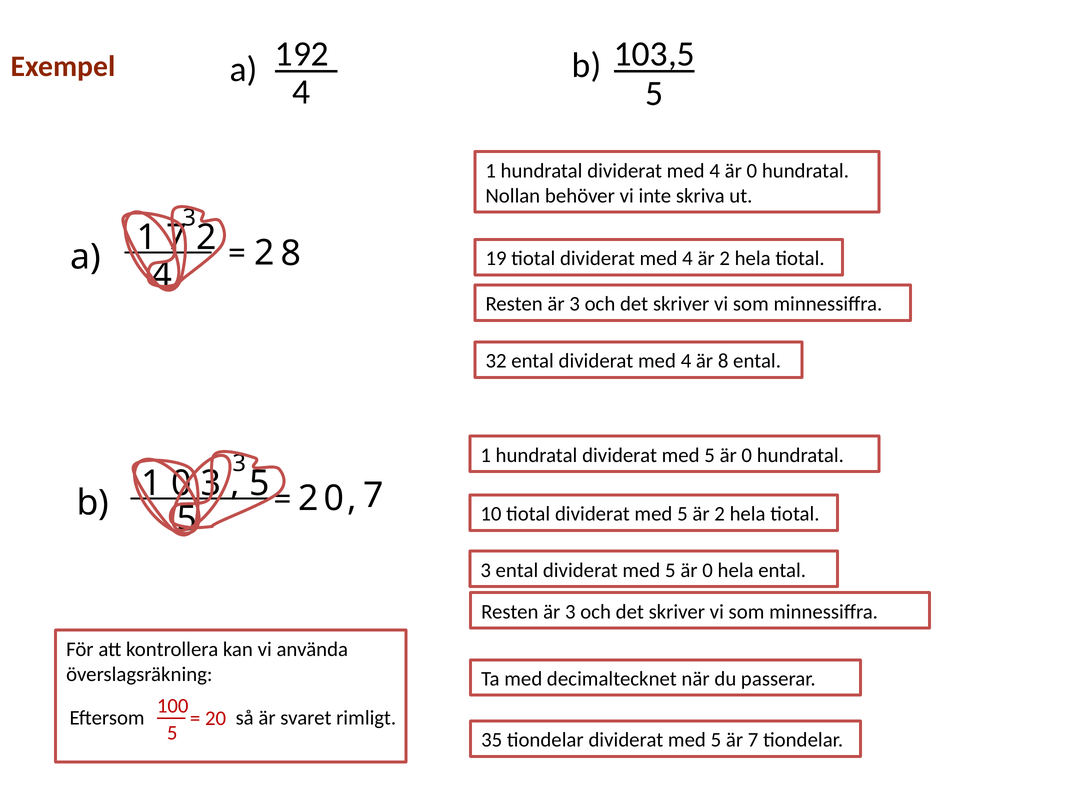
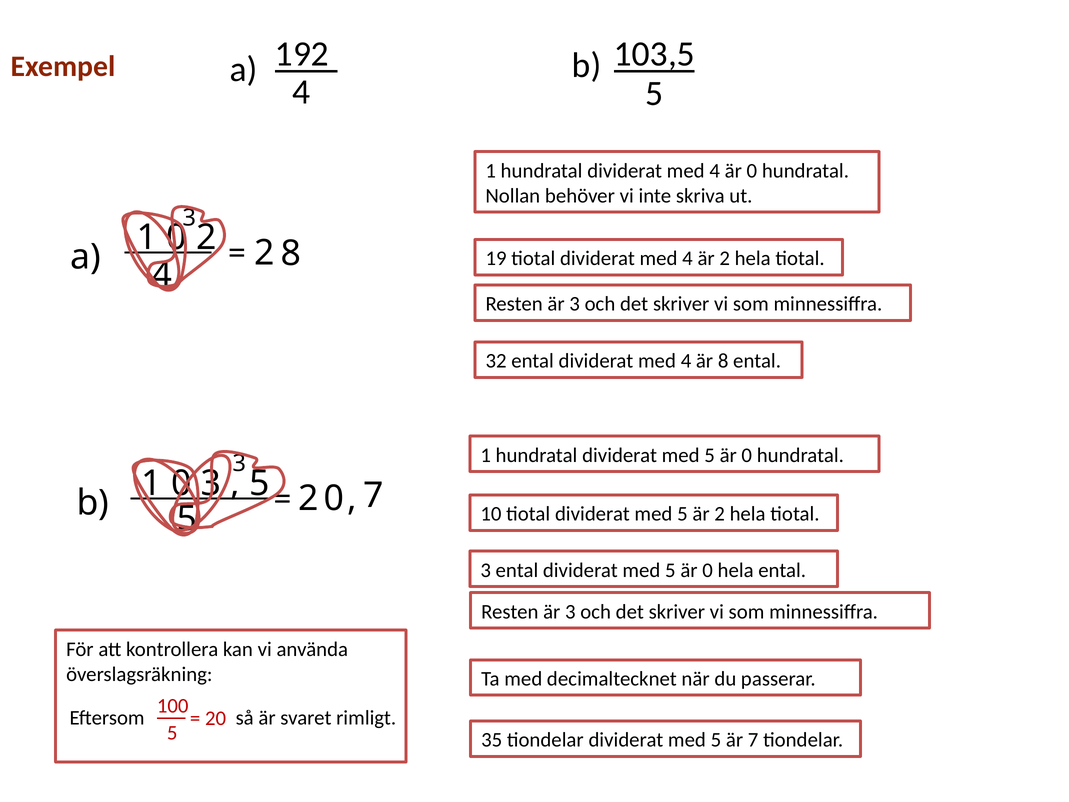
7: 7 -> 0 (177, 237)
